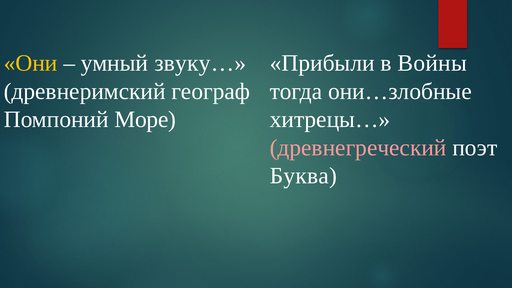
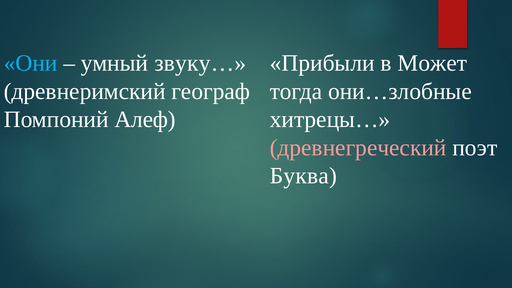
Они colour: yellow -> light blue (31, 63)
Войны: Войны -> Может (432, 63)
Море: Море -> Алеф (145, 119)
